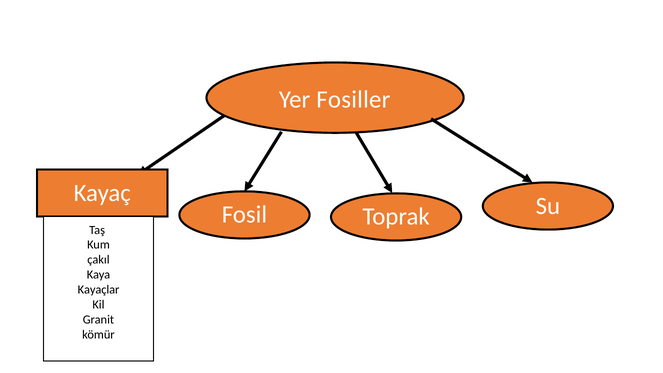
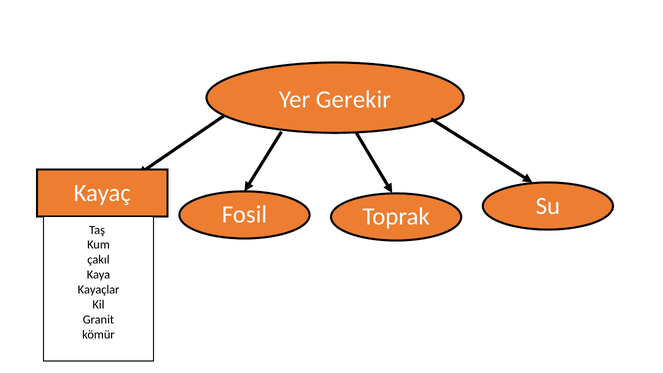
Fosiller: Fosiller -> Gerekir (353, 99)
